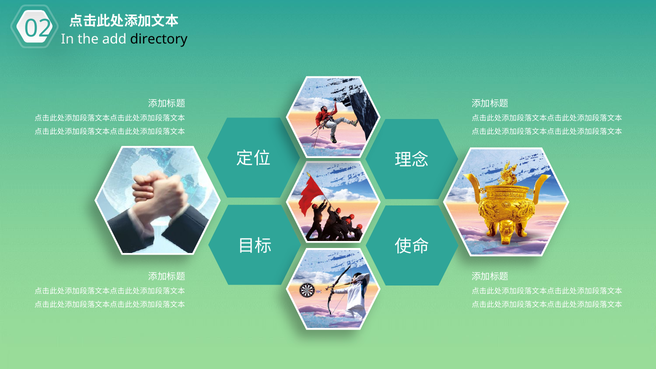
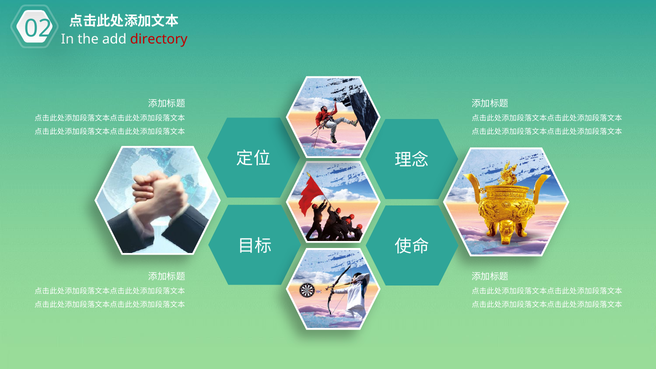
directory colour: black -> red (159, 39)
